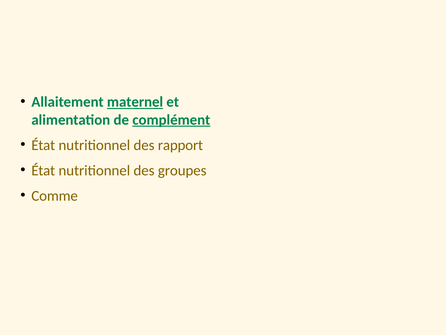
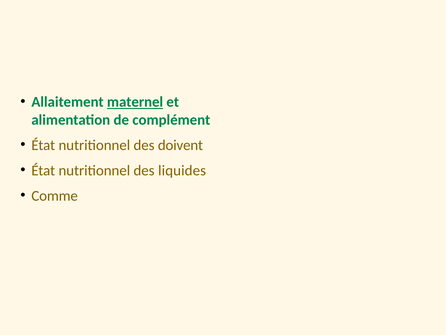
complément underline: present -> none (171, 120)
rapport: rapport -> doivent (180, 145)
groupes: groupes -> liquides (182, 170)
